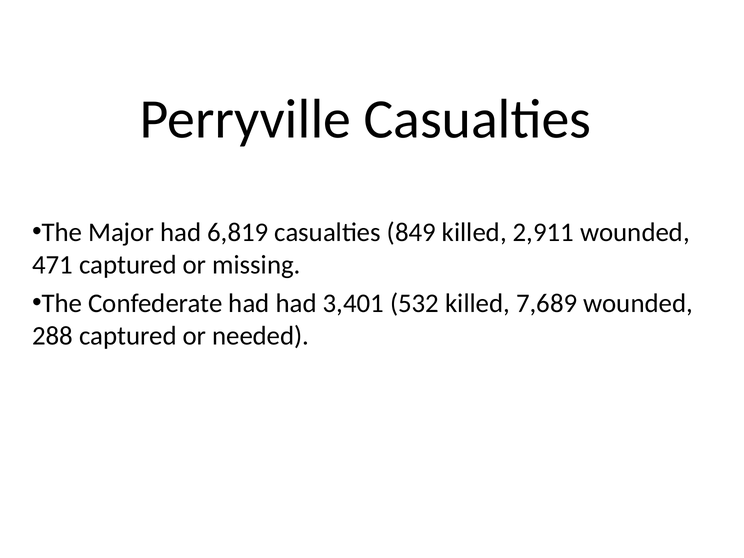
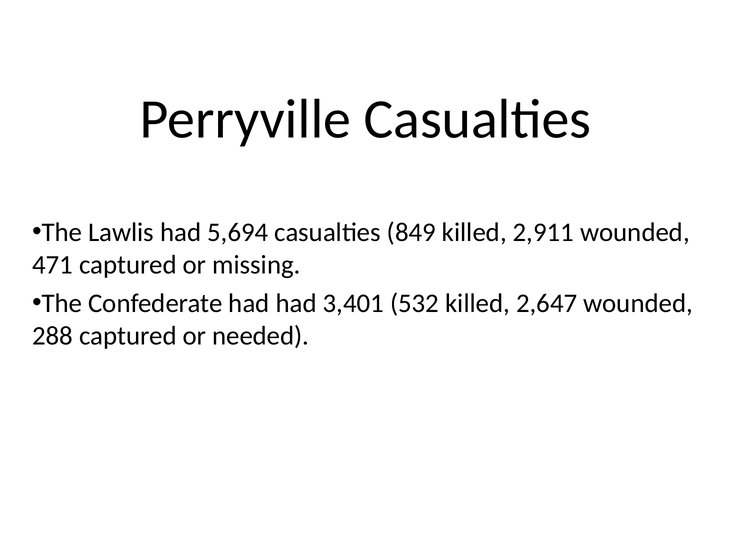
Major: Major -> Lawlis (121, 233)
6,819: 6,819 -> 5,694 (238, 233)
7,689: 7,689 -> 2,647 (547, 304)
